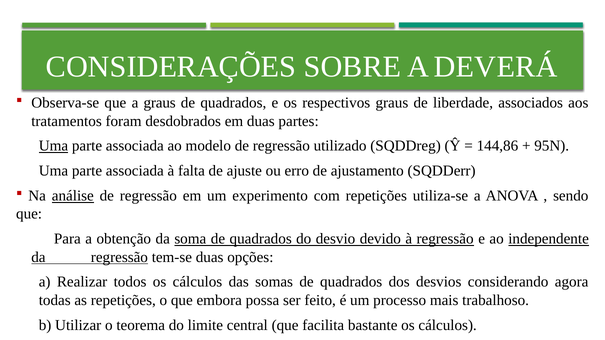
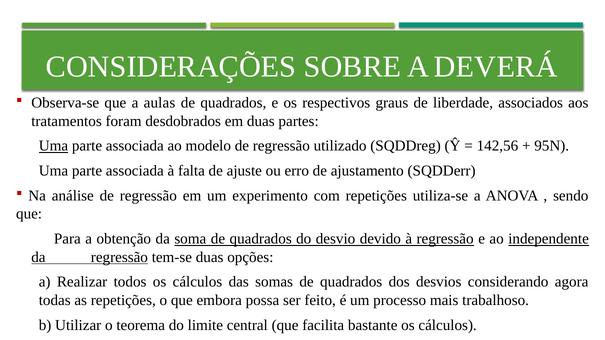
a graus: graus -> aulas (159, 103)
144,86: 144,86 -> 142,56 (497, 146)
análise underline: present -> none (73, 196)
